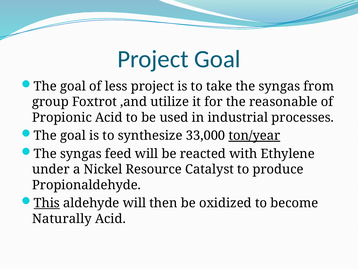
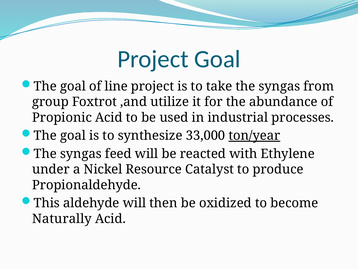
less: less -> line (116, 86)
reasonable: reasonable -> abundance (283, 102)
This underline: present -> none (47, 203)
